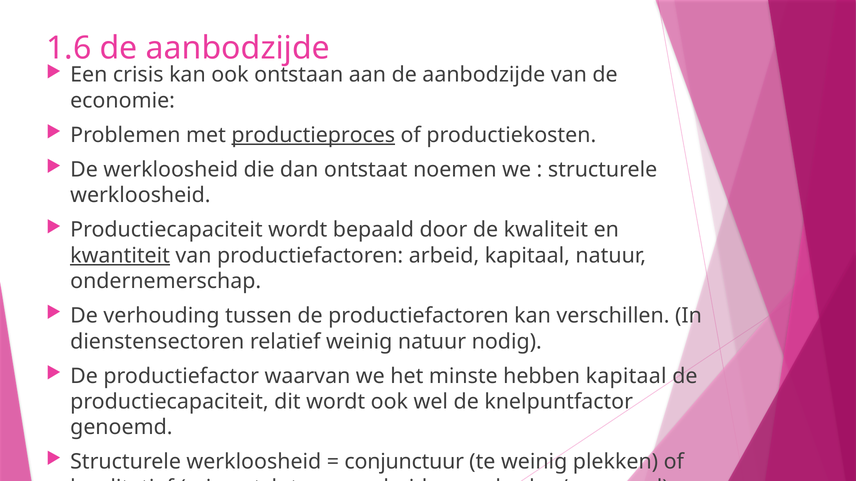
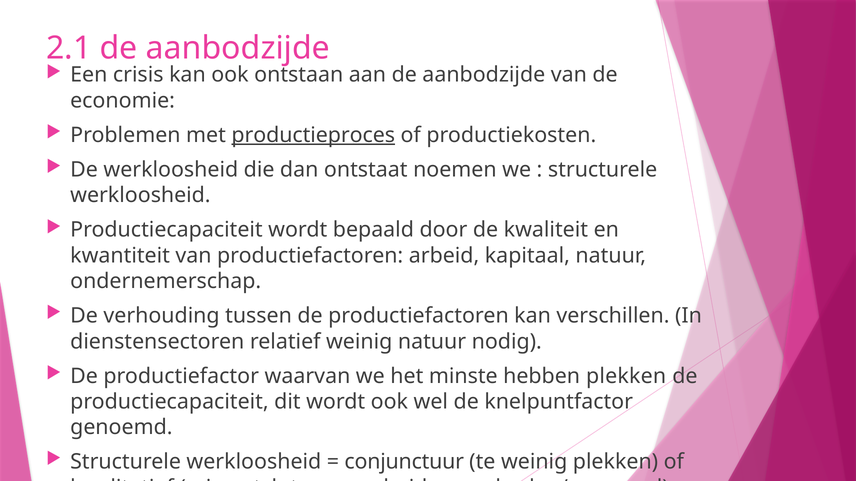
1.6: 1.6 -> 2.1 (69, 48)
kwantiteit underline: present -> none (120, 256)
hebben kapitaal: kapitaal -> plekken (626, 376)
